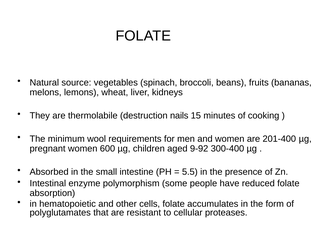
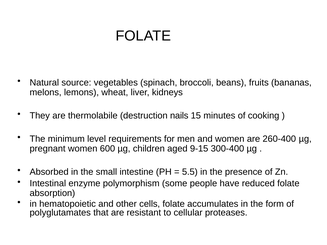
wool: wool -> level (97, 139)
201-400: 201-400 -> 260-400 (279, 139)
9-92: 9-92 -> 9-15 (199, 149)
